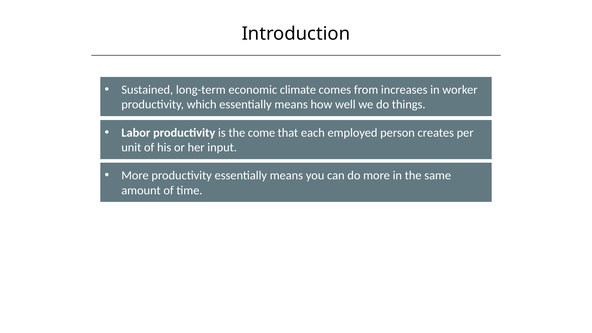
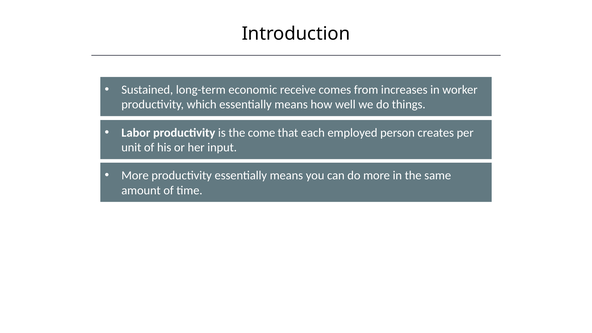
climate: climate -> receive (298, 90)
